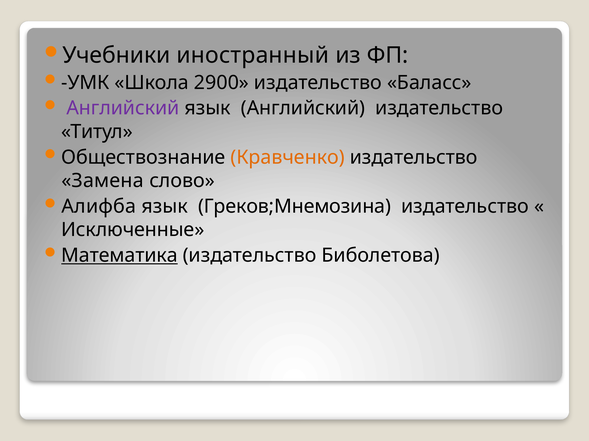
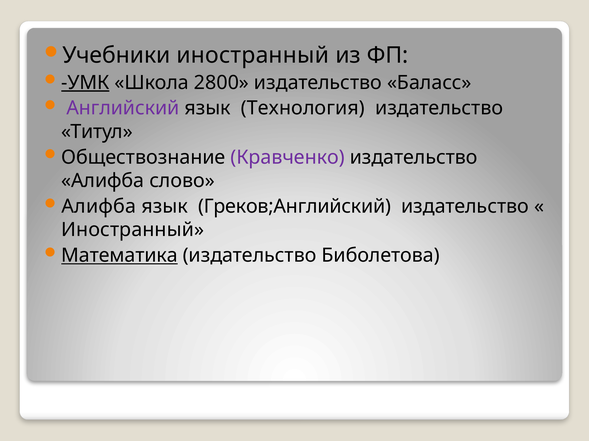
УМК underline: none -> present (85, 83)
2900: 2900 -> 2800 (221, 83)
язык Английский: Английский -> Технология (303, 108)
Кравченко colour: orange -> purple (288, 158)
Замена: Замена -> Алифба (103, 181)
Греков;Мнемозина: Греков;Мнемозина -> Греков;Английский (295, 207)
Исключенные: Исключенные -> Иностранный (133, 230)
